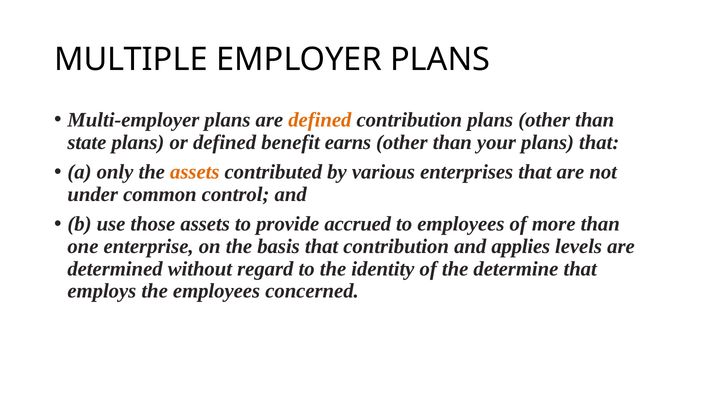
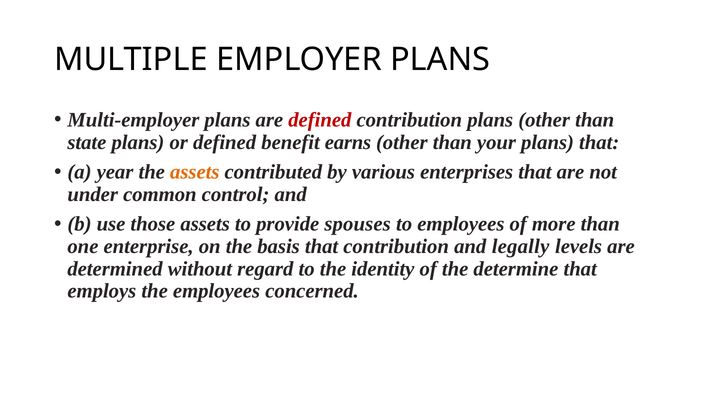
defined colour: orange -> red (320, 120)
only: only -> year (115, 172)
accrued: accrued -> spouses (358, 224)
applies: applies -> legally (521, 247)
